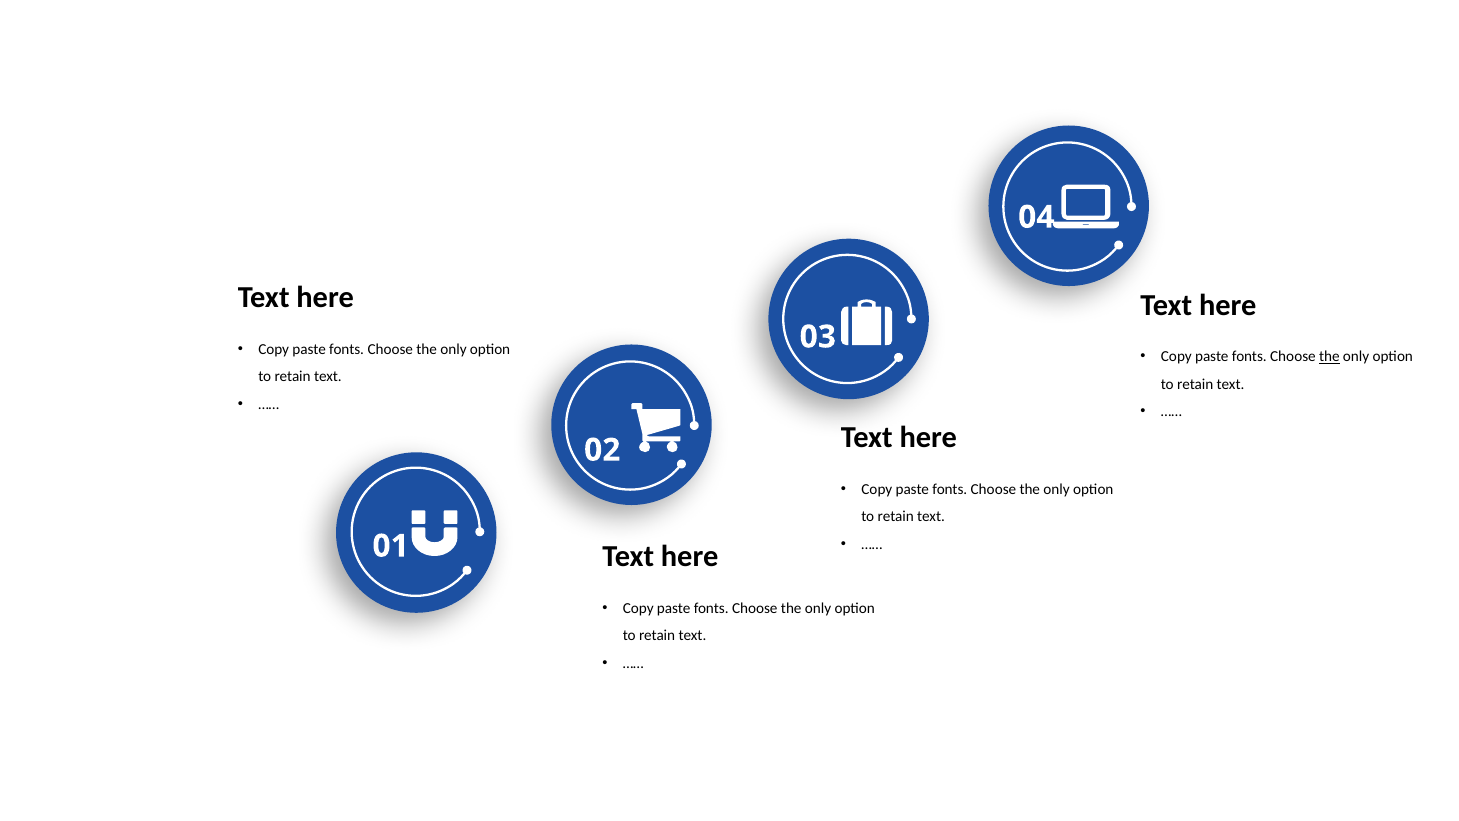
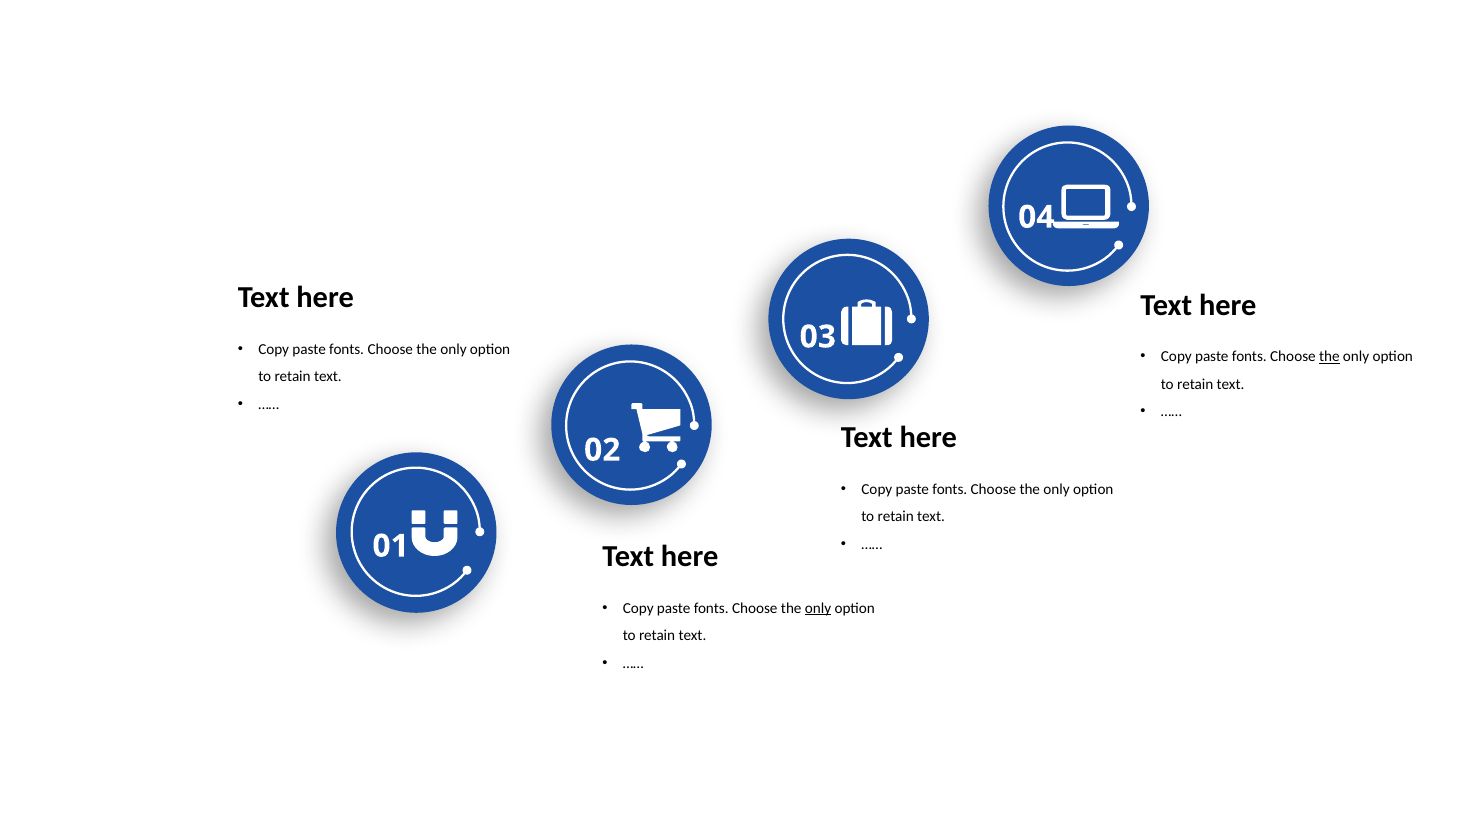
only underline: none -> present (818, 608)
